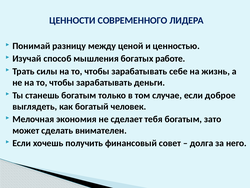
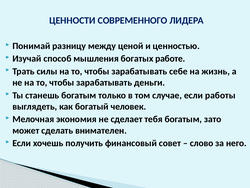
доброе: доброе -> работы (220, 95)
долга: долга -> слово (202, 143)
